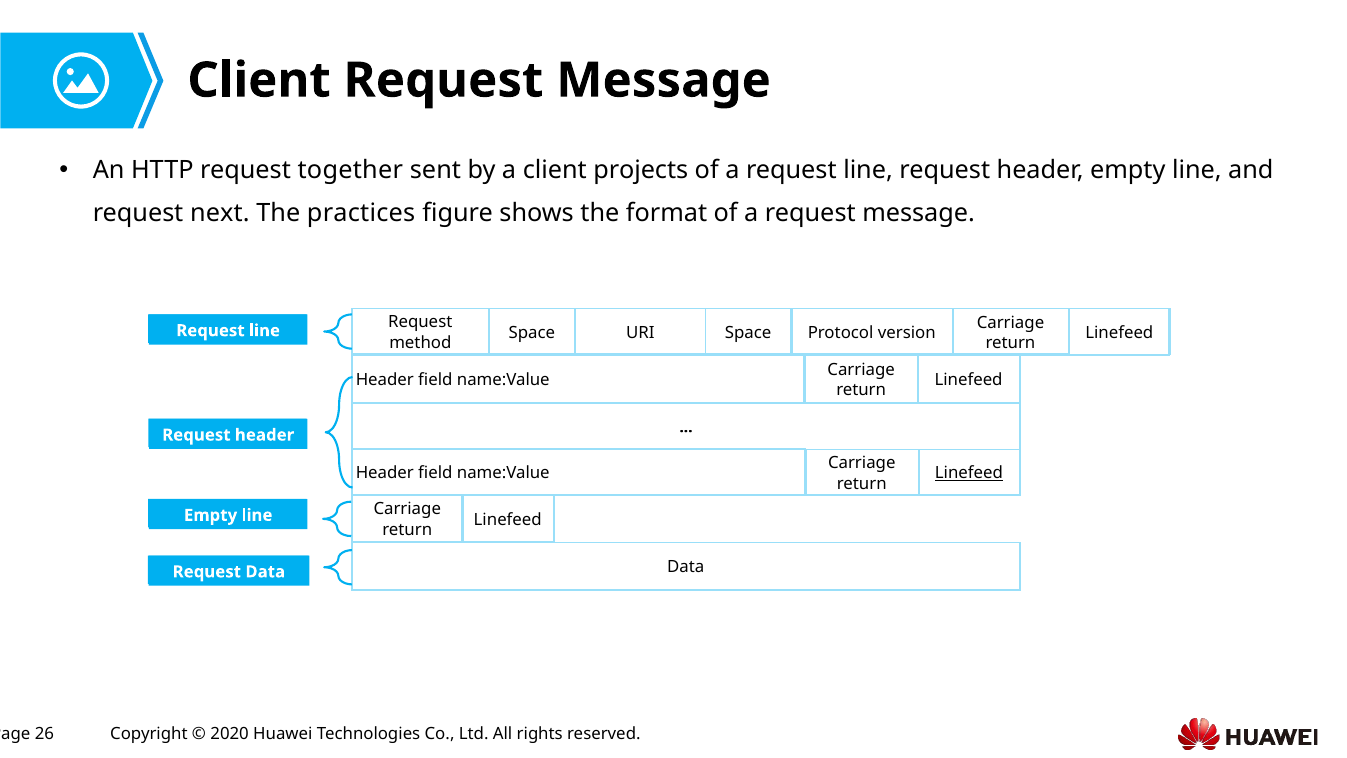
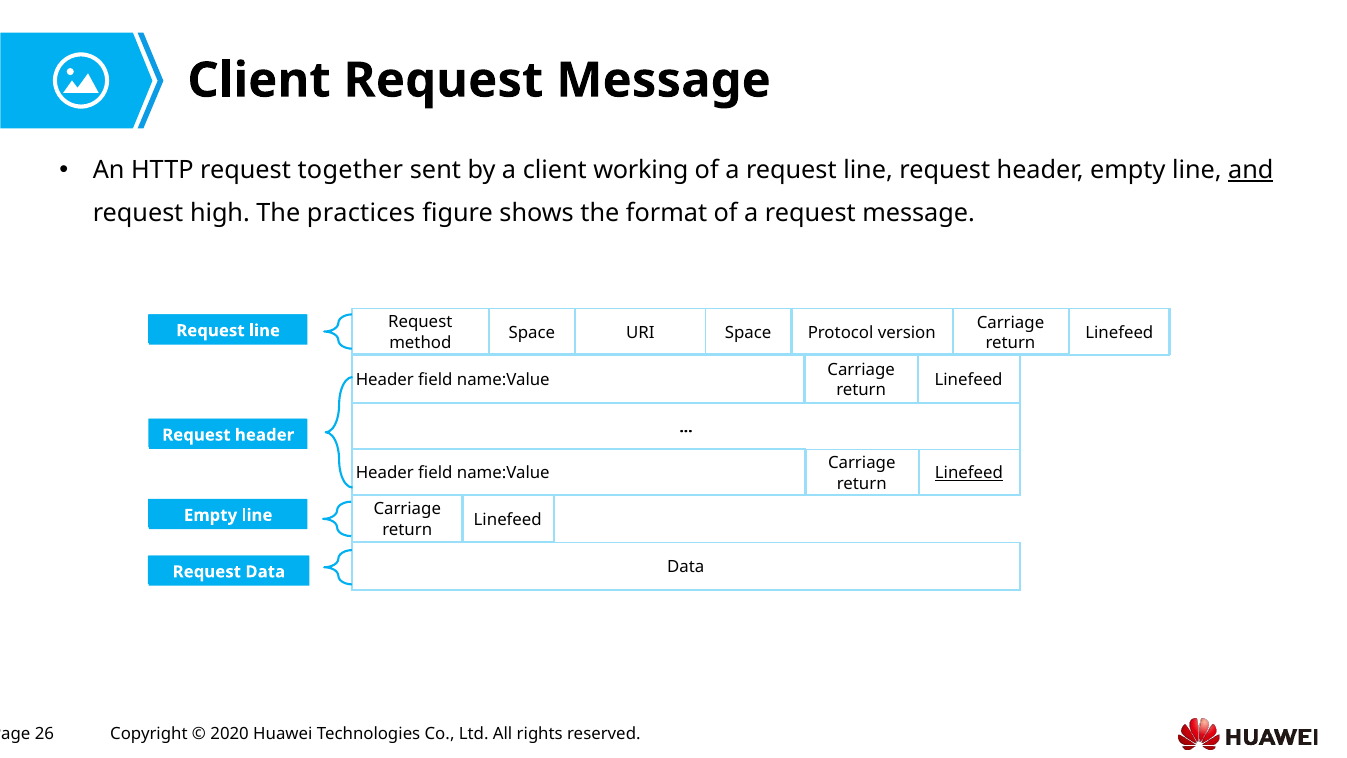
projects: projects -> working (641, 170)
and underline: none -> present (1251, 170)
next: next -> high (220, 213)
